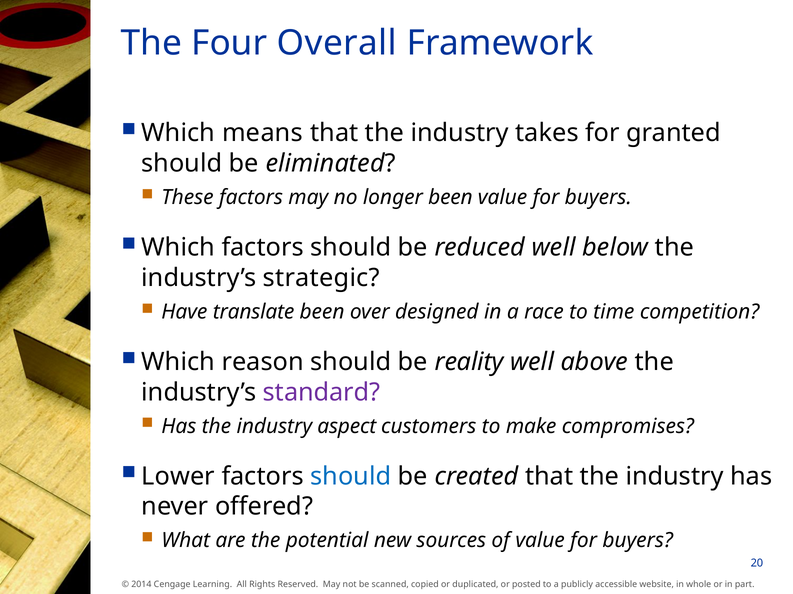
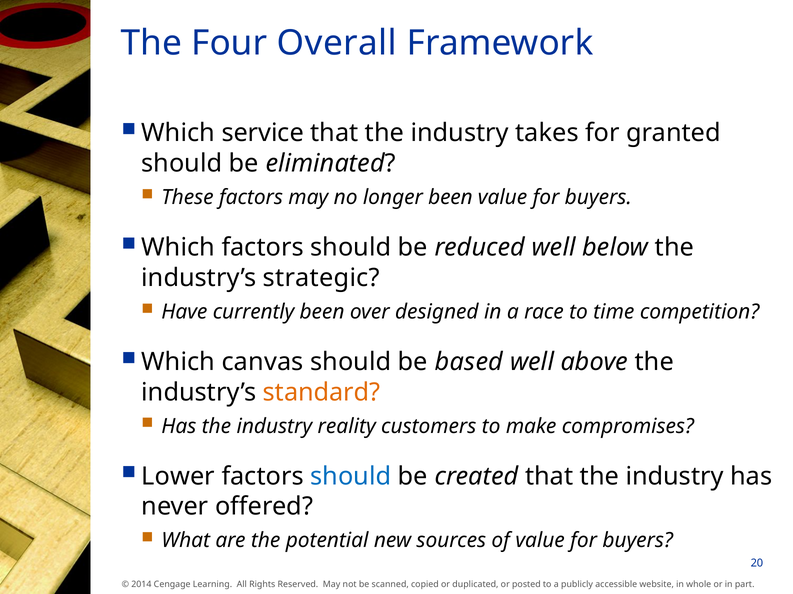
means: means -> service (263, 133)
translate: translate -> currently (254, 312)
reason: reason -> canvas (263, 362)
reality: reality -> based (469, 362)
standard colour: purple -> orange (322, 393)
aspect: aspect -> reality (347, 427)
